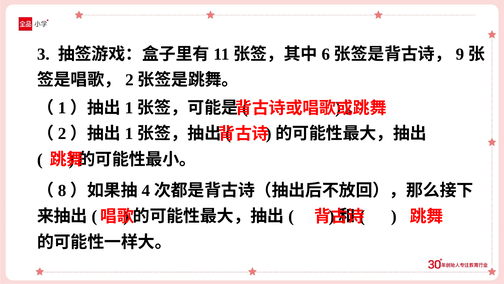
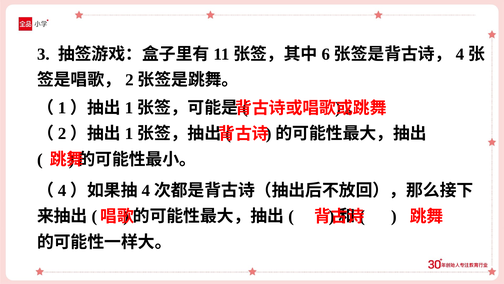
9: 9 -> 4 (460, 54)
8: 8 -> 4 (62, 190)
